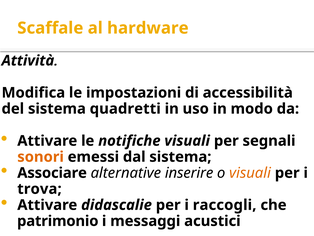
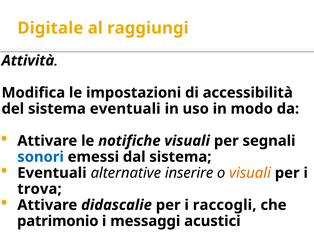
Scaffale: Scaffale -> Digitale (50, 28)
hardware: hardware -> raggiungi (148, 28)
sistema quadretti: quadretti -> eventuali (125, 109)
sonori colour: orange -> blue (41, 157)
Associare: Associare -> Eventuali (52, 173)
